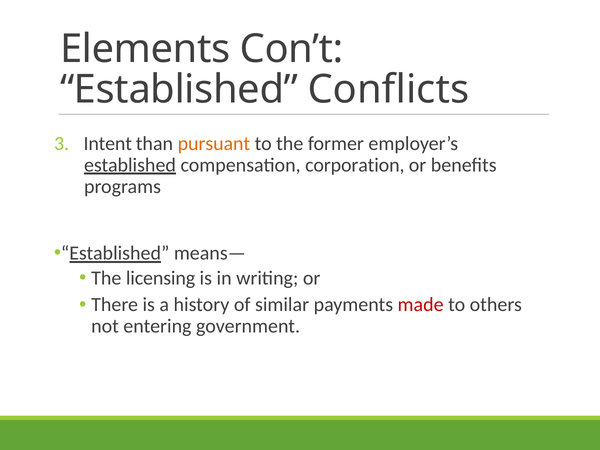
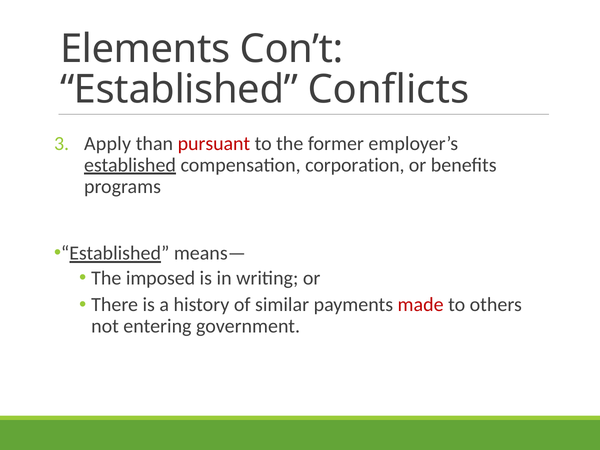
Intent: Intent -> Apply (108, 143)
pursuant colour: orange -> red (214, 143)
licensing: licensing -> imposed (161, 278)
